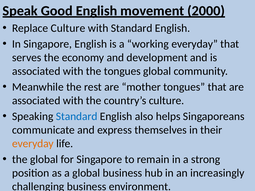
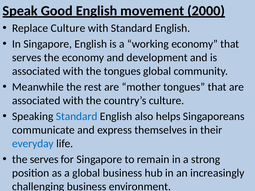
working everyday: everyday -> economy (195, 44)
everyday colour: orange -> blue (33, 144)
the global: global -> serves (44, 160)
